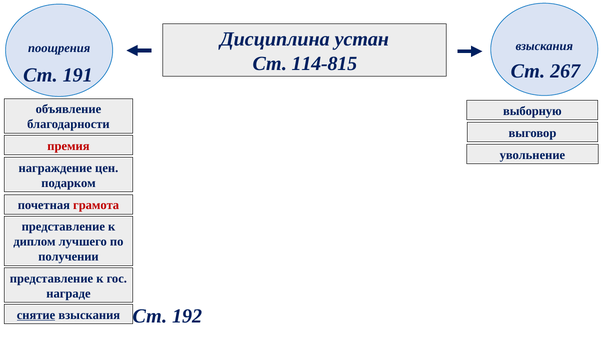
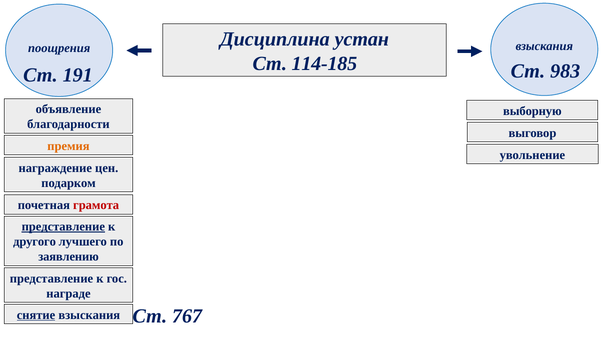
114-815: 114-815 -> 114-185 (324, 63)
267: 267 -> 983 (565, 71)
премия colour: red -> orange (68, 146)
представление underline: none -> present (63, 227)
диплом: диплом -> другого (35, 242)
получении: получении -> заявлению (68, 257)
192: 192 -> 767 (187, 316)
